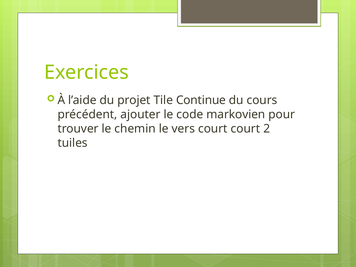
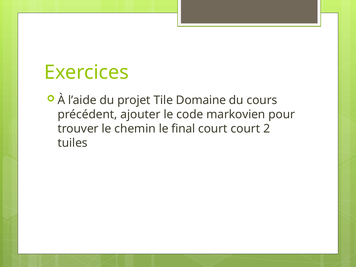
Continue: Continue -> Domaine (201, 100)
vers: vers -> final (183, 129)
